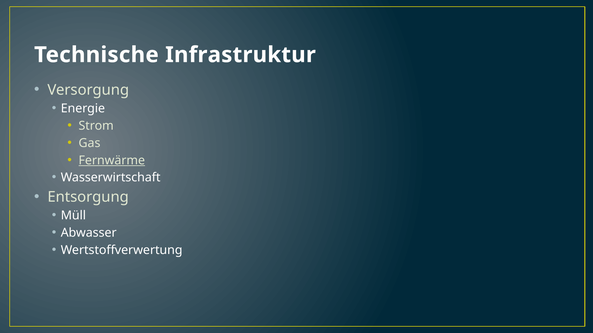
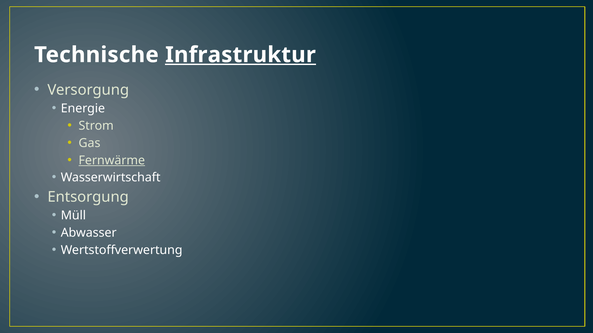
Infrastruktur underline: none -> present (240, 55)
